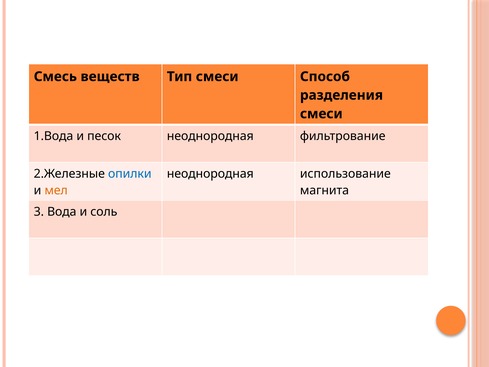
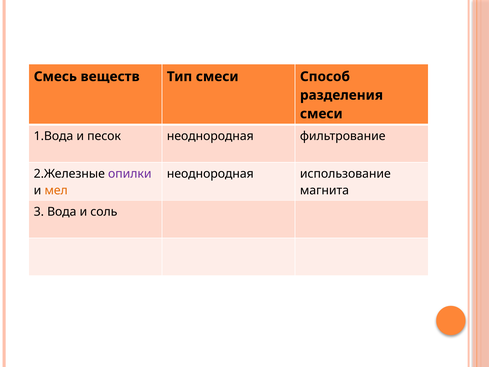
опилки colour: blue -> purple (130, 174)
